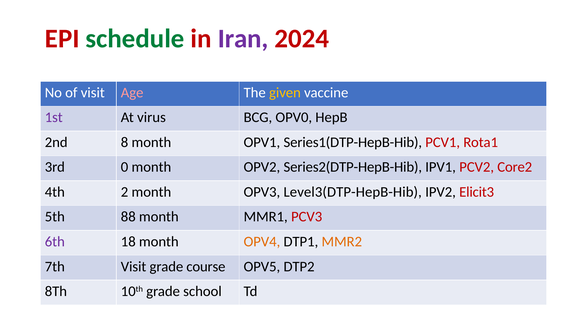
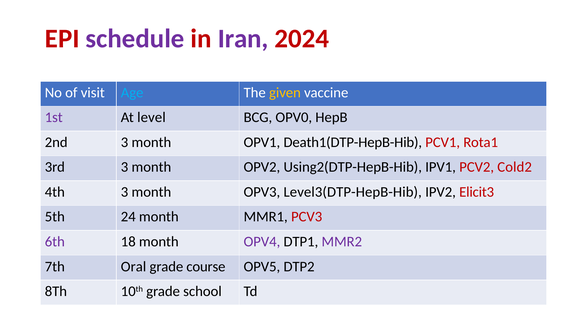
schedule colour: green -> purple (135, 39)
Age colour: pink -> light blue (132, 93)
virus: virus -> level (151, 118)
2nd 8: 8 -> 3 (125, 142)
Series1(DTP-HepB-Hib: Series1(DTP-HepB-Hib -> Death1(DTP-HepB-Hib (353, 142)
3rd 0: 0 -> 3 (125, 167)
Series2(DTP-HepB-Hib: Series2(DTP-HepB-Hib -> Using2(DTP-HepB-Hib (353, 167)
Core2: Core2 -> Cold2 (515, 167)
4th 2: 2 -> 3 (125, 192)
88: 88 -> 24 (128, 217)
OPV4 colour: orange -> purple (262, 242)
MMR2 colour: orange -> purple (342, 242)
7th Visit: Visit -> Oral (134, 267)
